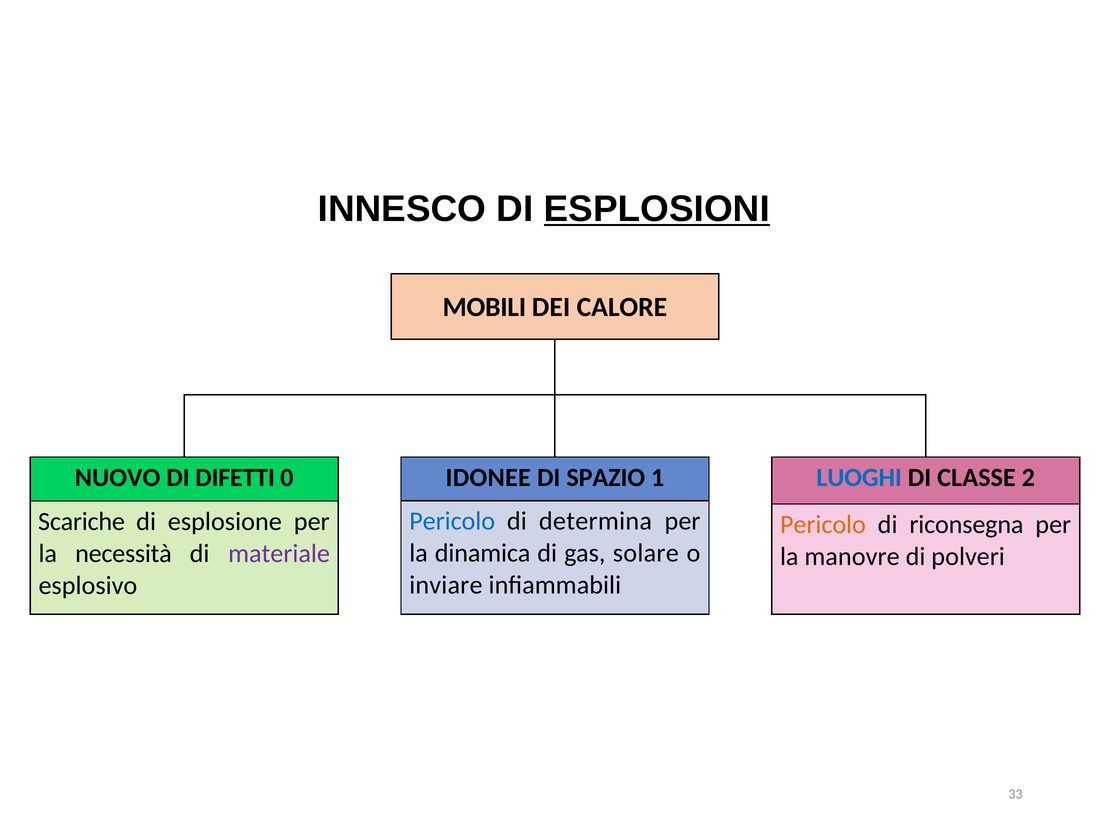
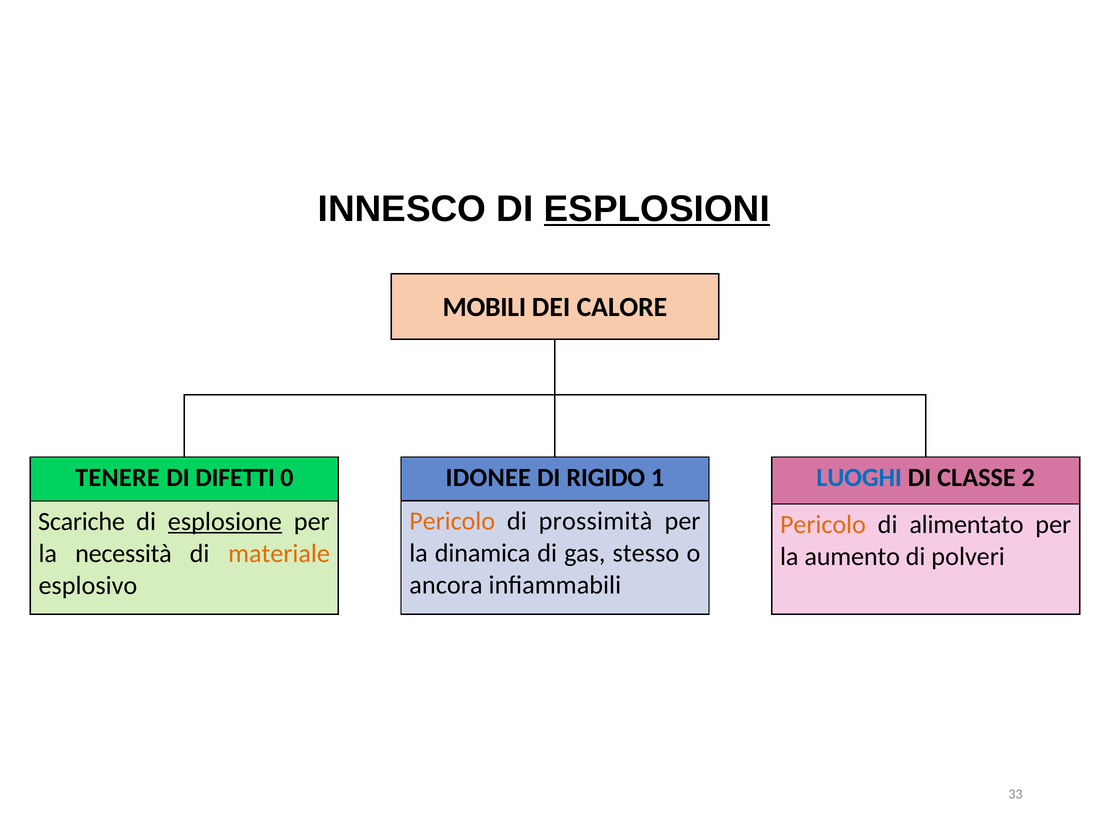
NUOVO: NUOVO -> TENERE (117, 478)
SPAZIO: SPAZIO -> RIGIDO (606, 478)
Pericolo colour: blue -> orange (452, 522)
determina: determina -> prossimità (595, 522)
esplosione underline: none -> present (225, 522)
riconsegna: riconsegna -> alimentato (966, 525)
solare: solare -> stesso (646, 554)
materiale colour: purple -> orange (279, 554)
manovre: manovre -> aumento (852, 557)
inviare: inviare -> ancora (446, 586)
